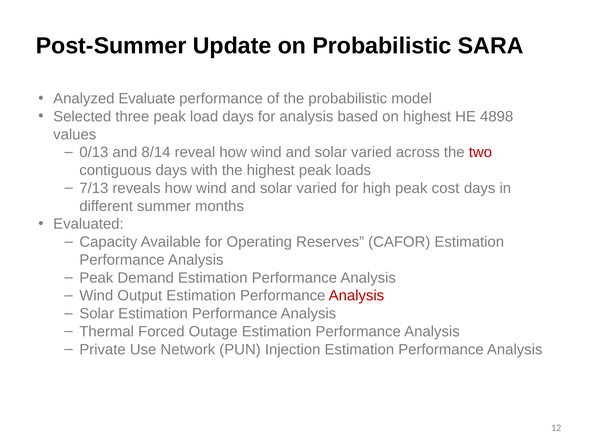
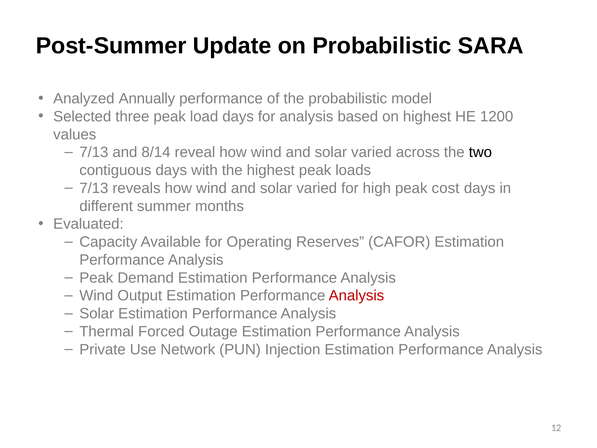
Evaluate: Evaluate -> Annually (147, 99)
4898: 4898 -> 1200 (497, 116)
0/13: 0/13 -> 7/13 (94, 152)
two colour: red -> black (480, 152)
